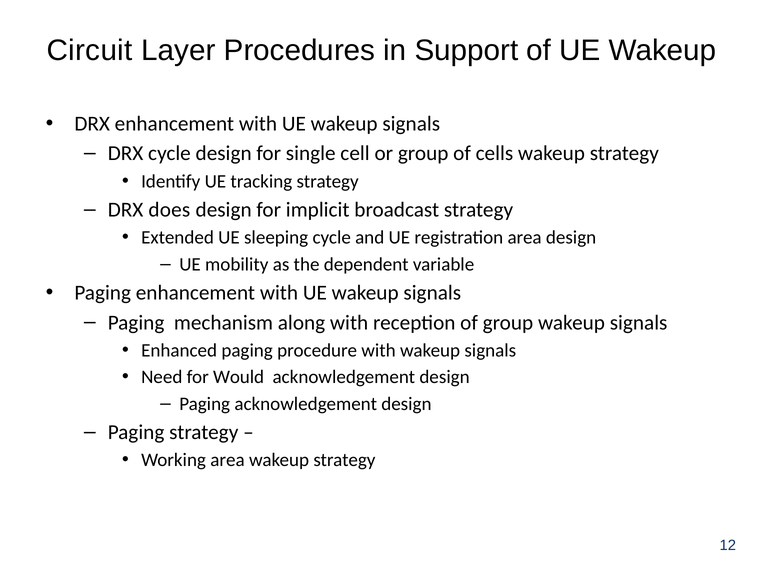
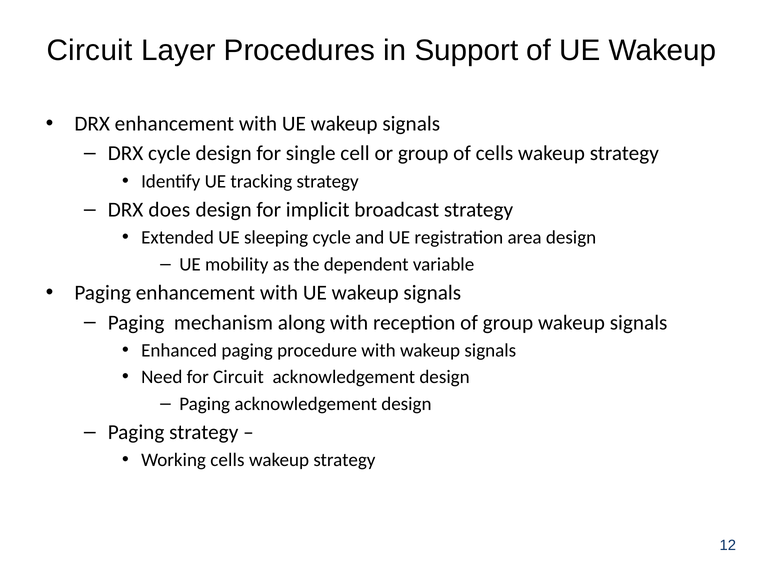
for Would: Would -> Circuit (238, 377)
Working area: area -> cells (227, 460)
